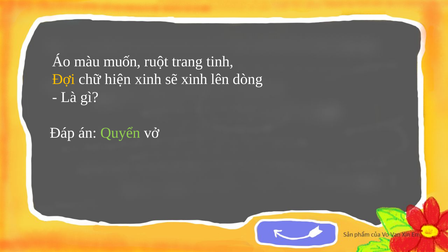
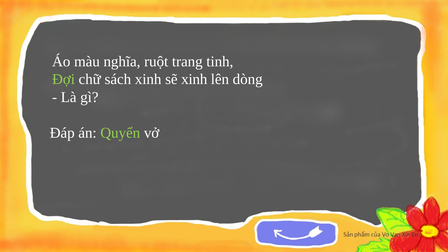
muốn: muốn -> nghĩa (122, 61)
Đợi colour: yellow -> light green (64, 79)
hiện: hiện -> sách (118, 79)
